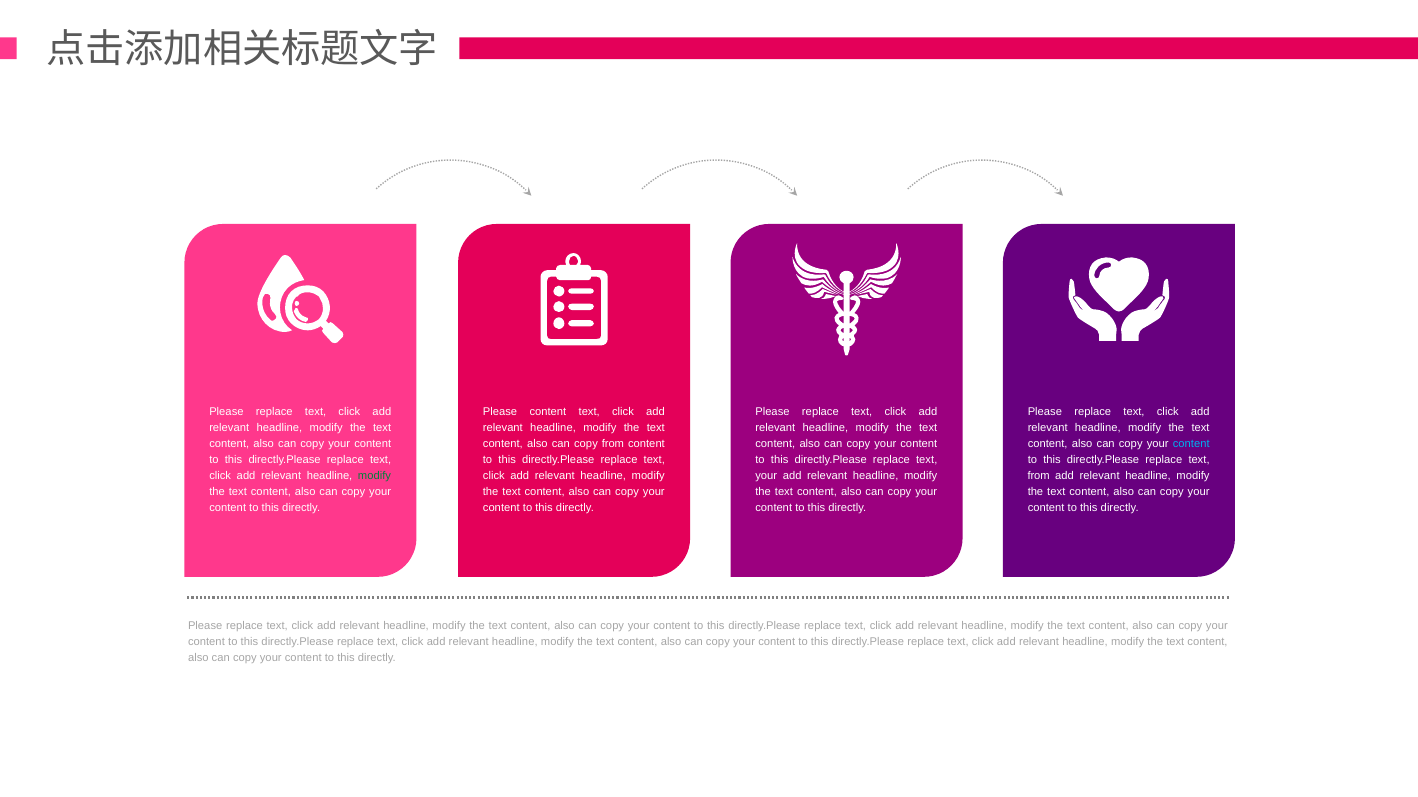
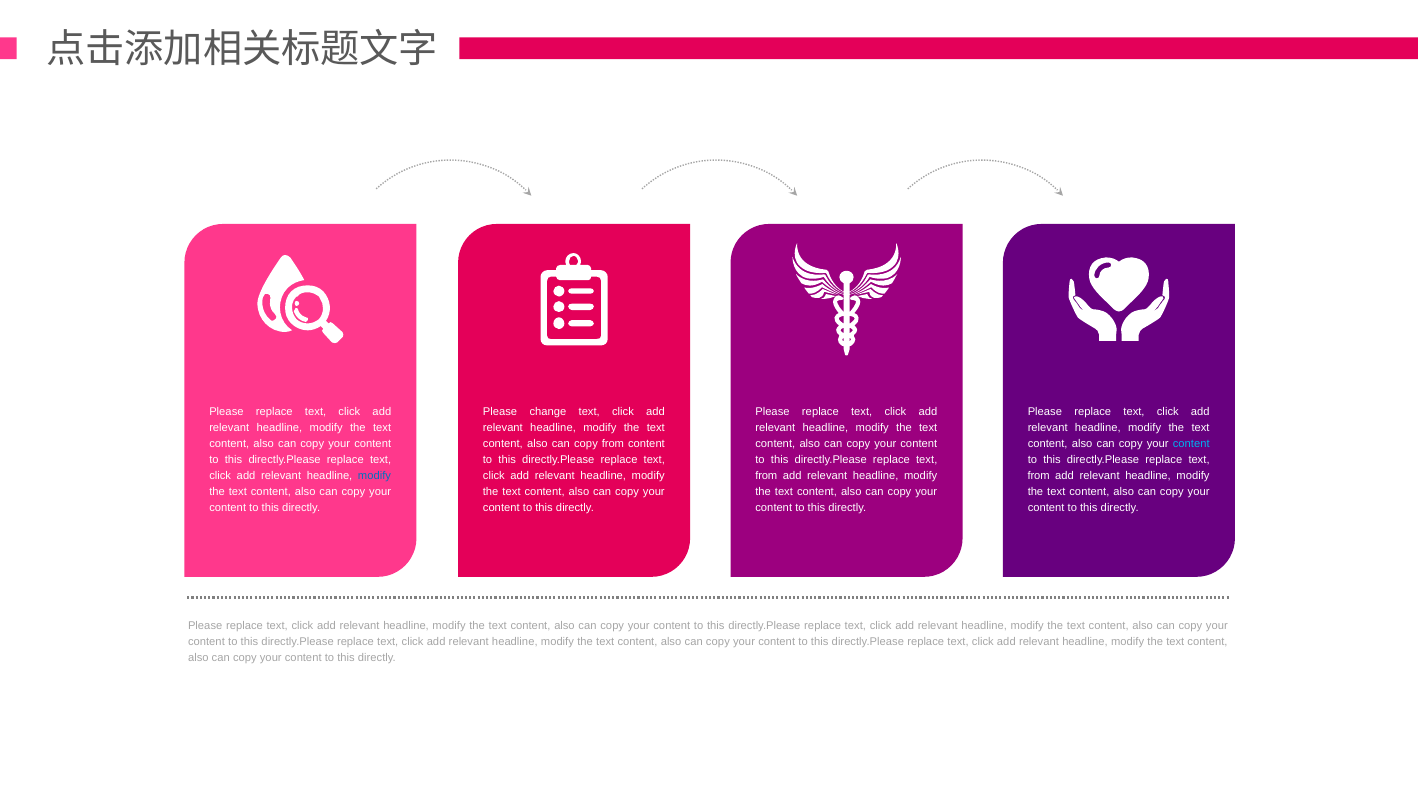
Please content: content -> change (548, 412)
modify colour: green -> blue (375, 476)
your: your -> from (766, 476)
